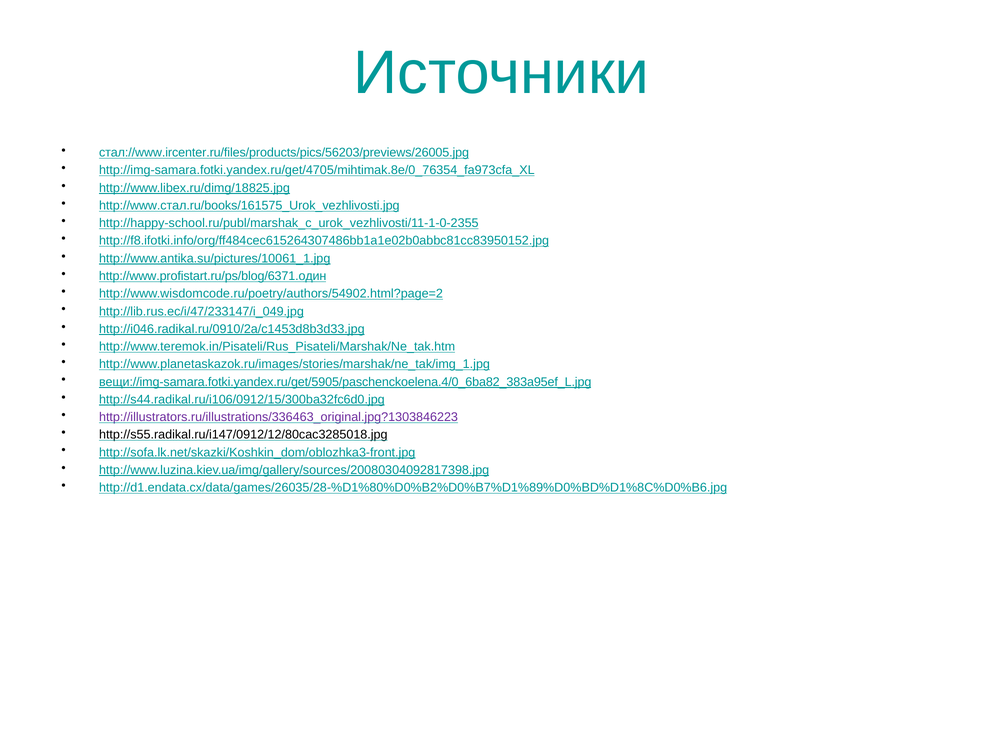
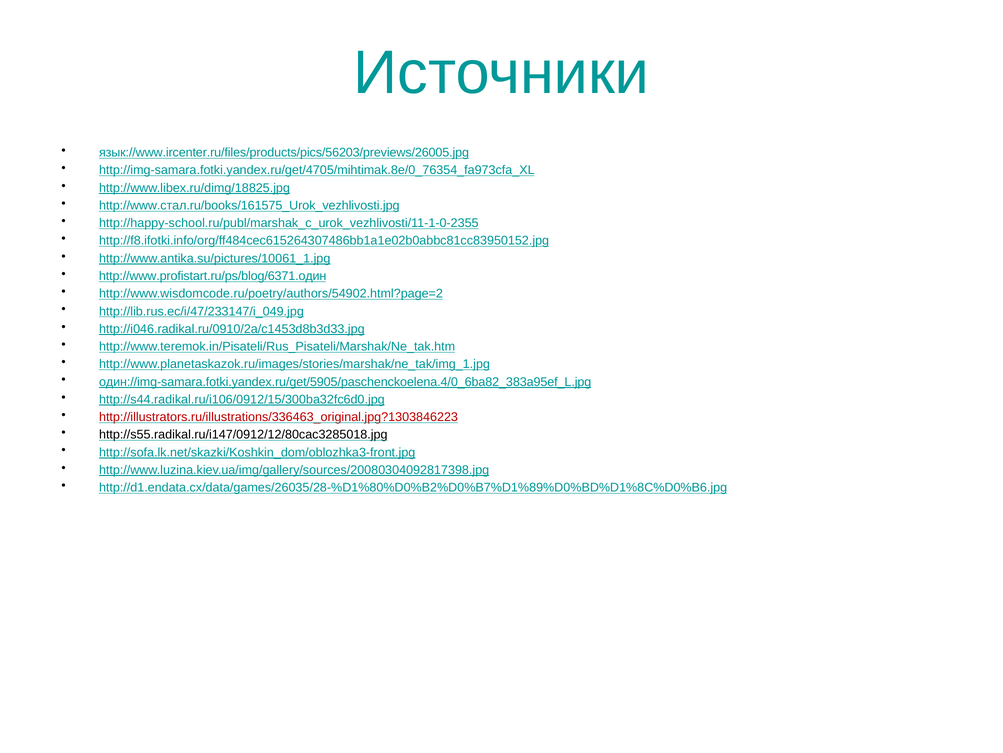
стал://www.ircenter.ru/files/products/pics/56203/previews/26005.jpg: стал://www.ircenter.ru/files/products/pics/56203/previews/26005.jpg -> язык://www.ircenter.ru/files/products/pics/56203/previews/26005.jpg (284, 153)
вещи://img-samara.fotki.yandex.ru/get/5905/paschenckoelena.4/0_6ba82_383a95ef_L.jpg: вещи://img-samara.fotki.yandex.ru/get/5905/paschenckoelena.4/0_6ba82_383a95ef_L.jpg -> один://img-samara.fotki.yandex.ru/get/5905/paschenckoelena.4/0_6ba82_383a95ef_L.jpg (345, 381)
http://illustrators.ru/illustrations/336463_original.jpg?1303846223 colour: purple -> red (279, 417)
